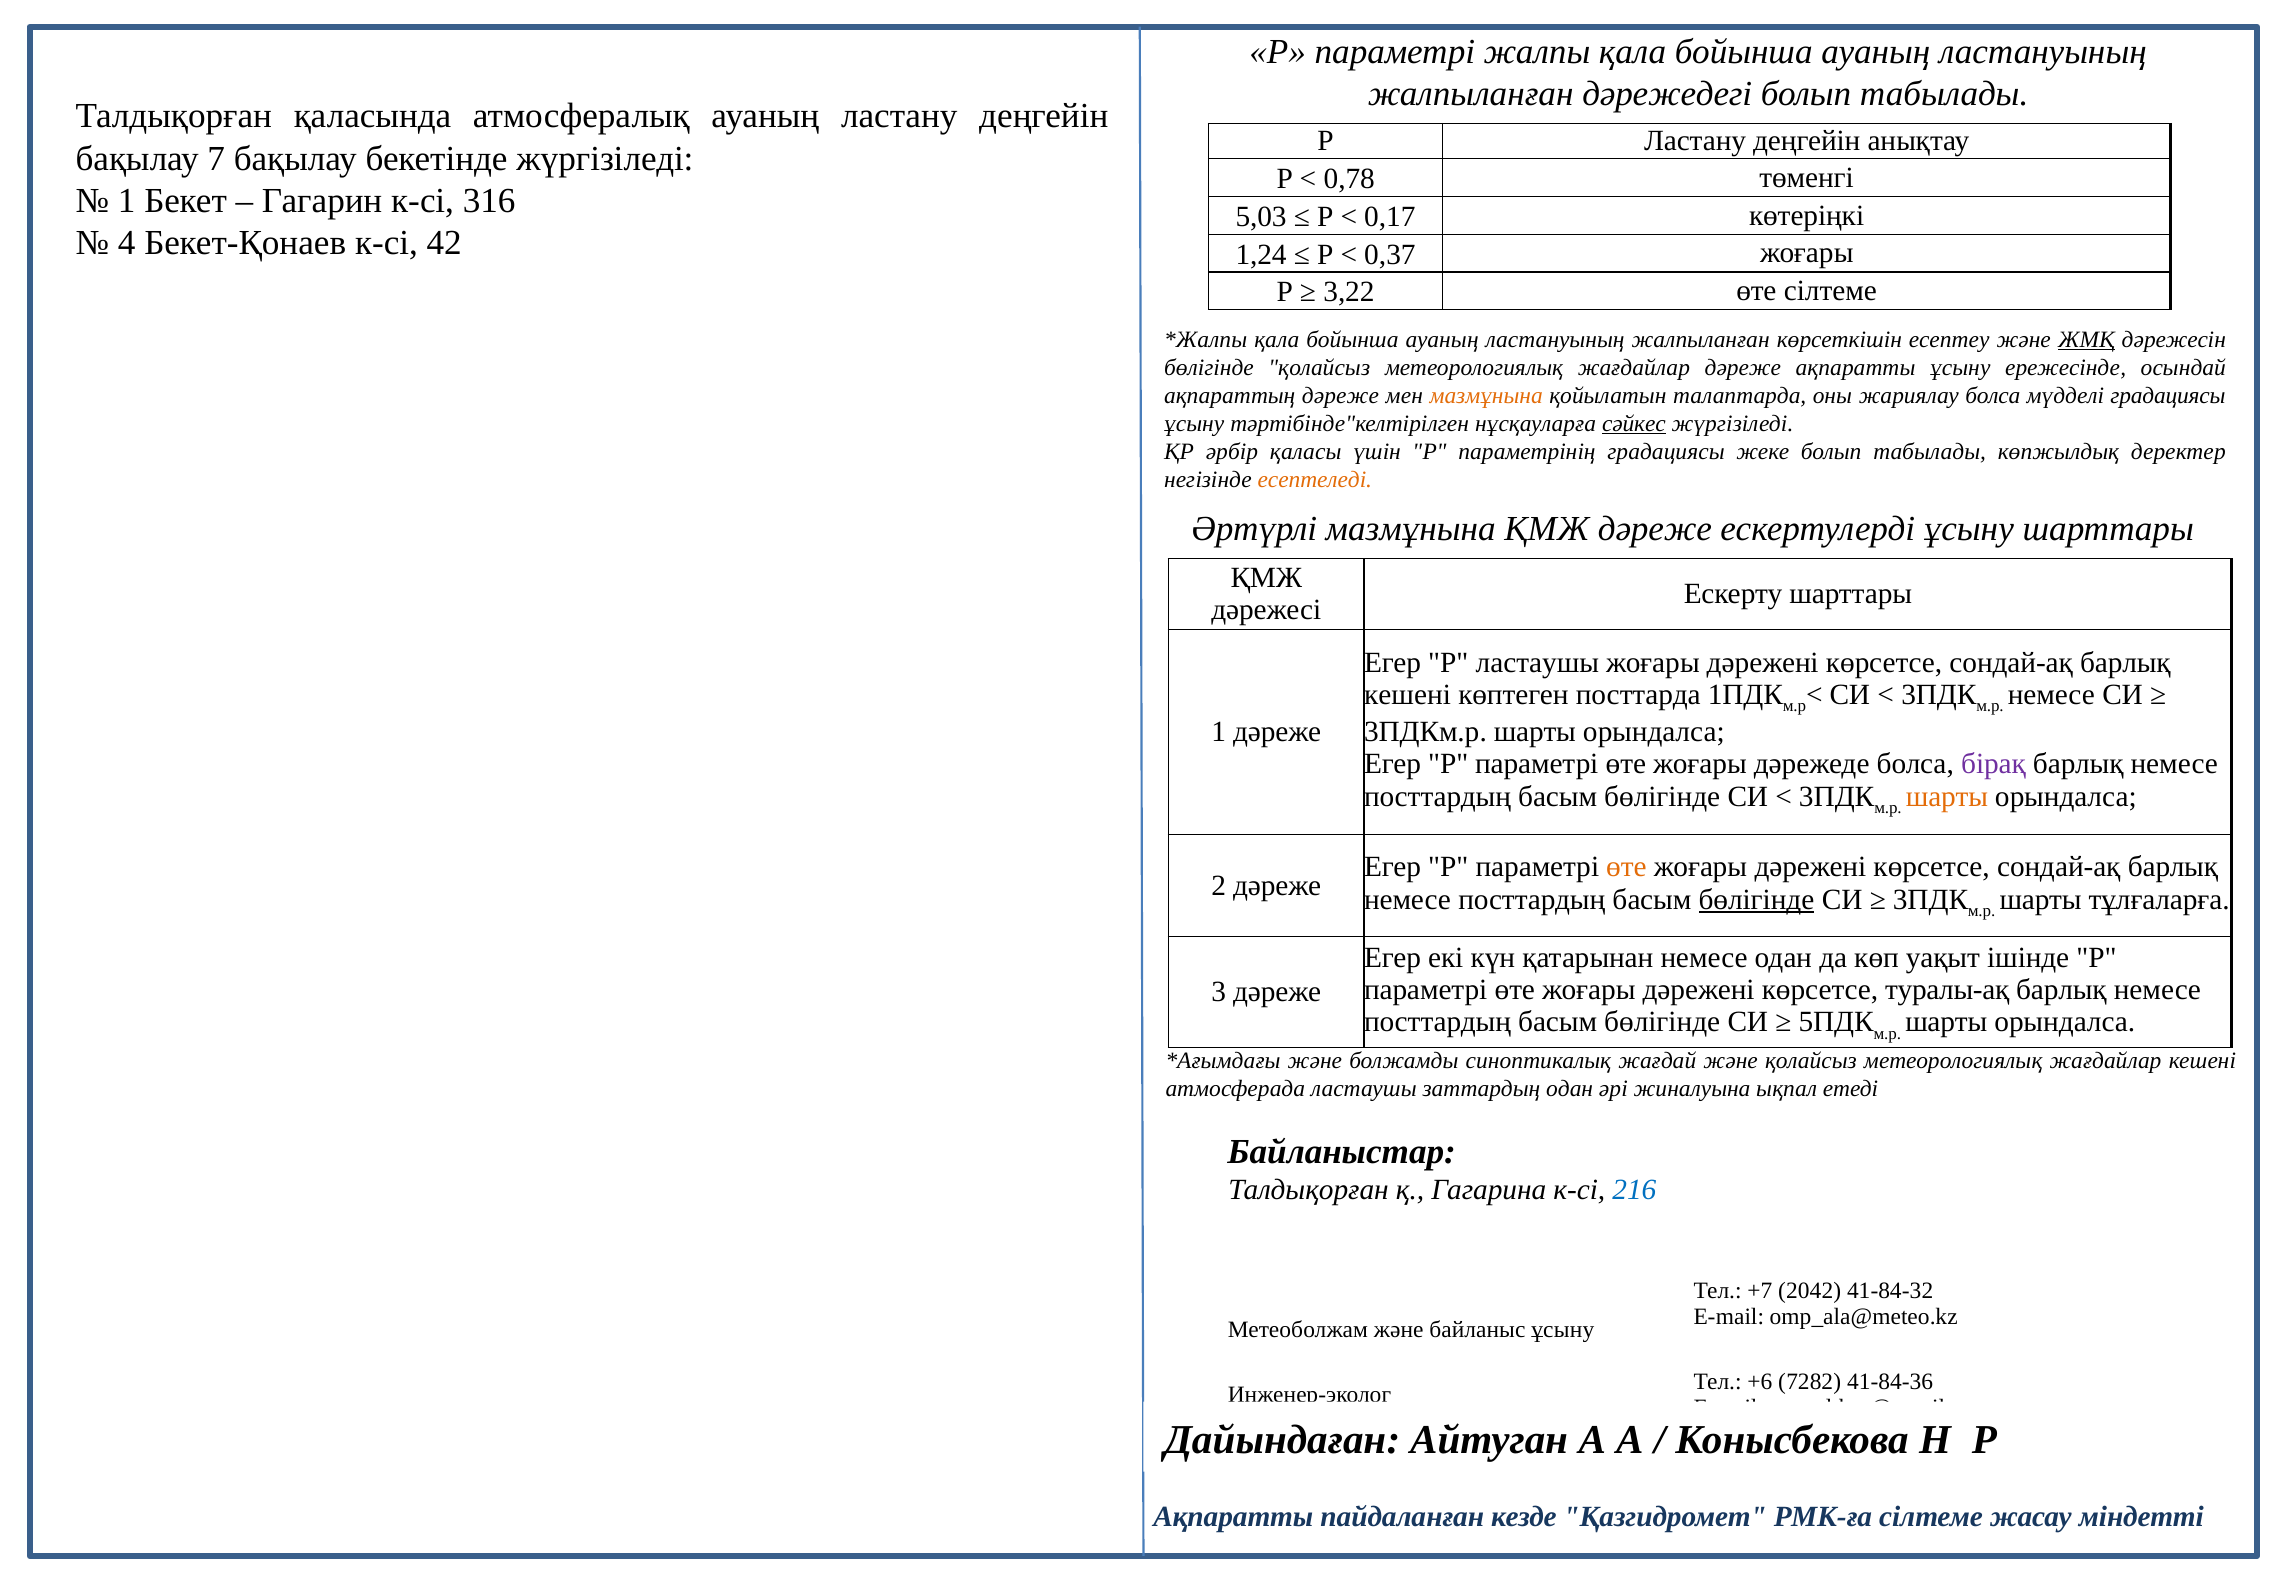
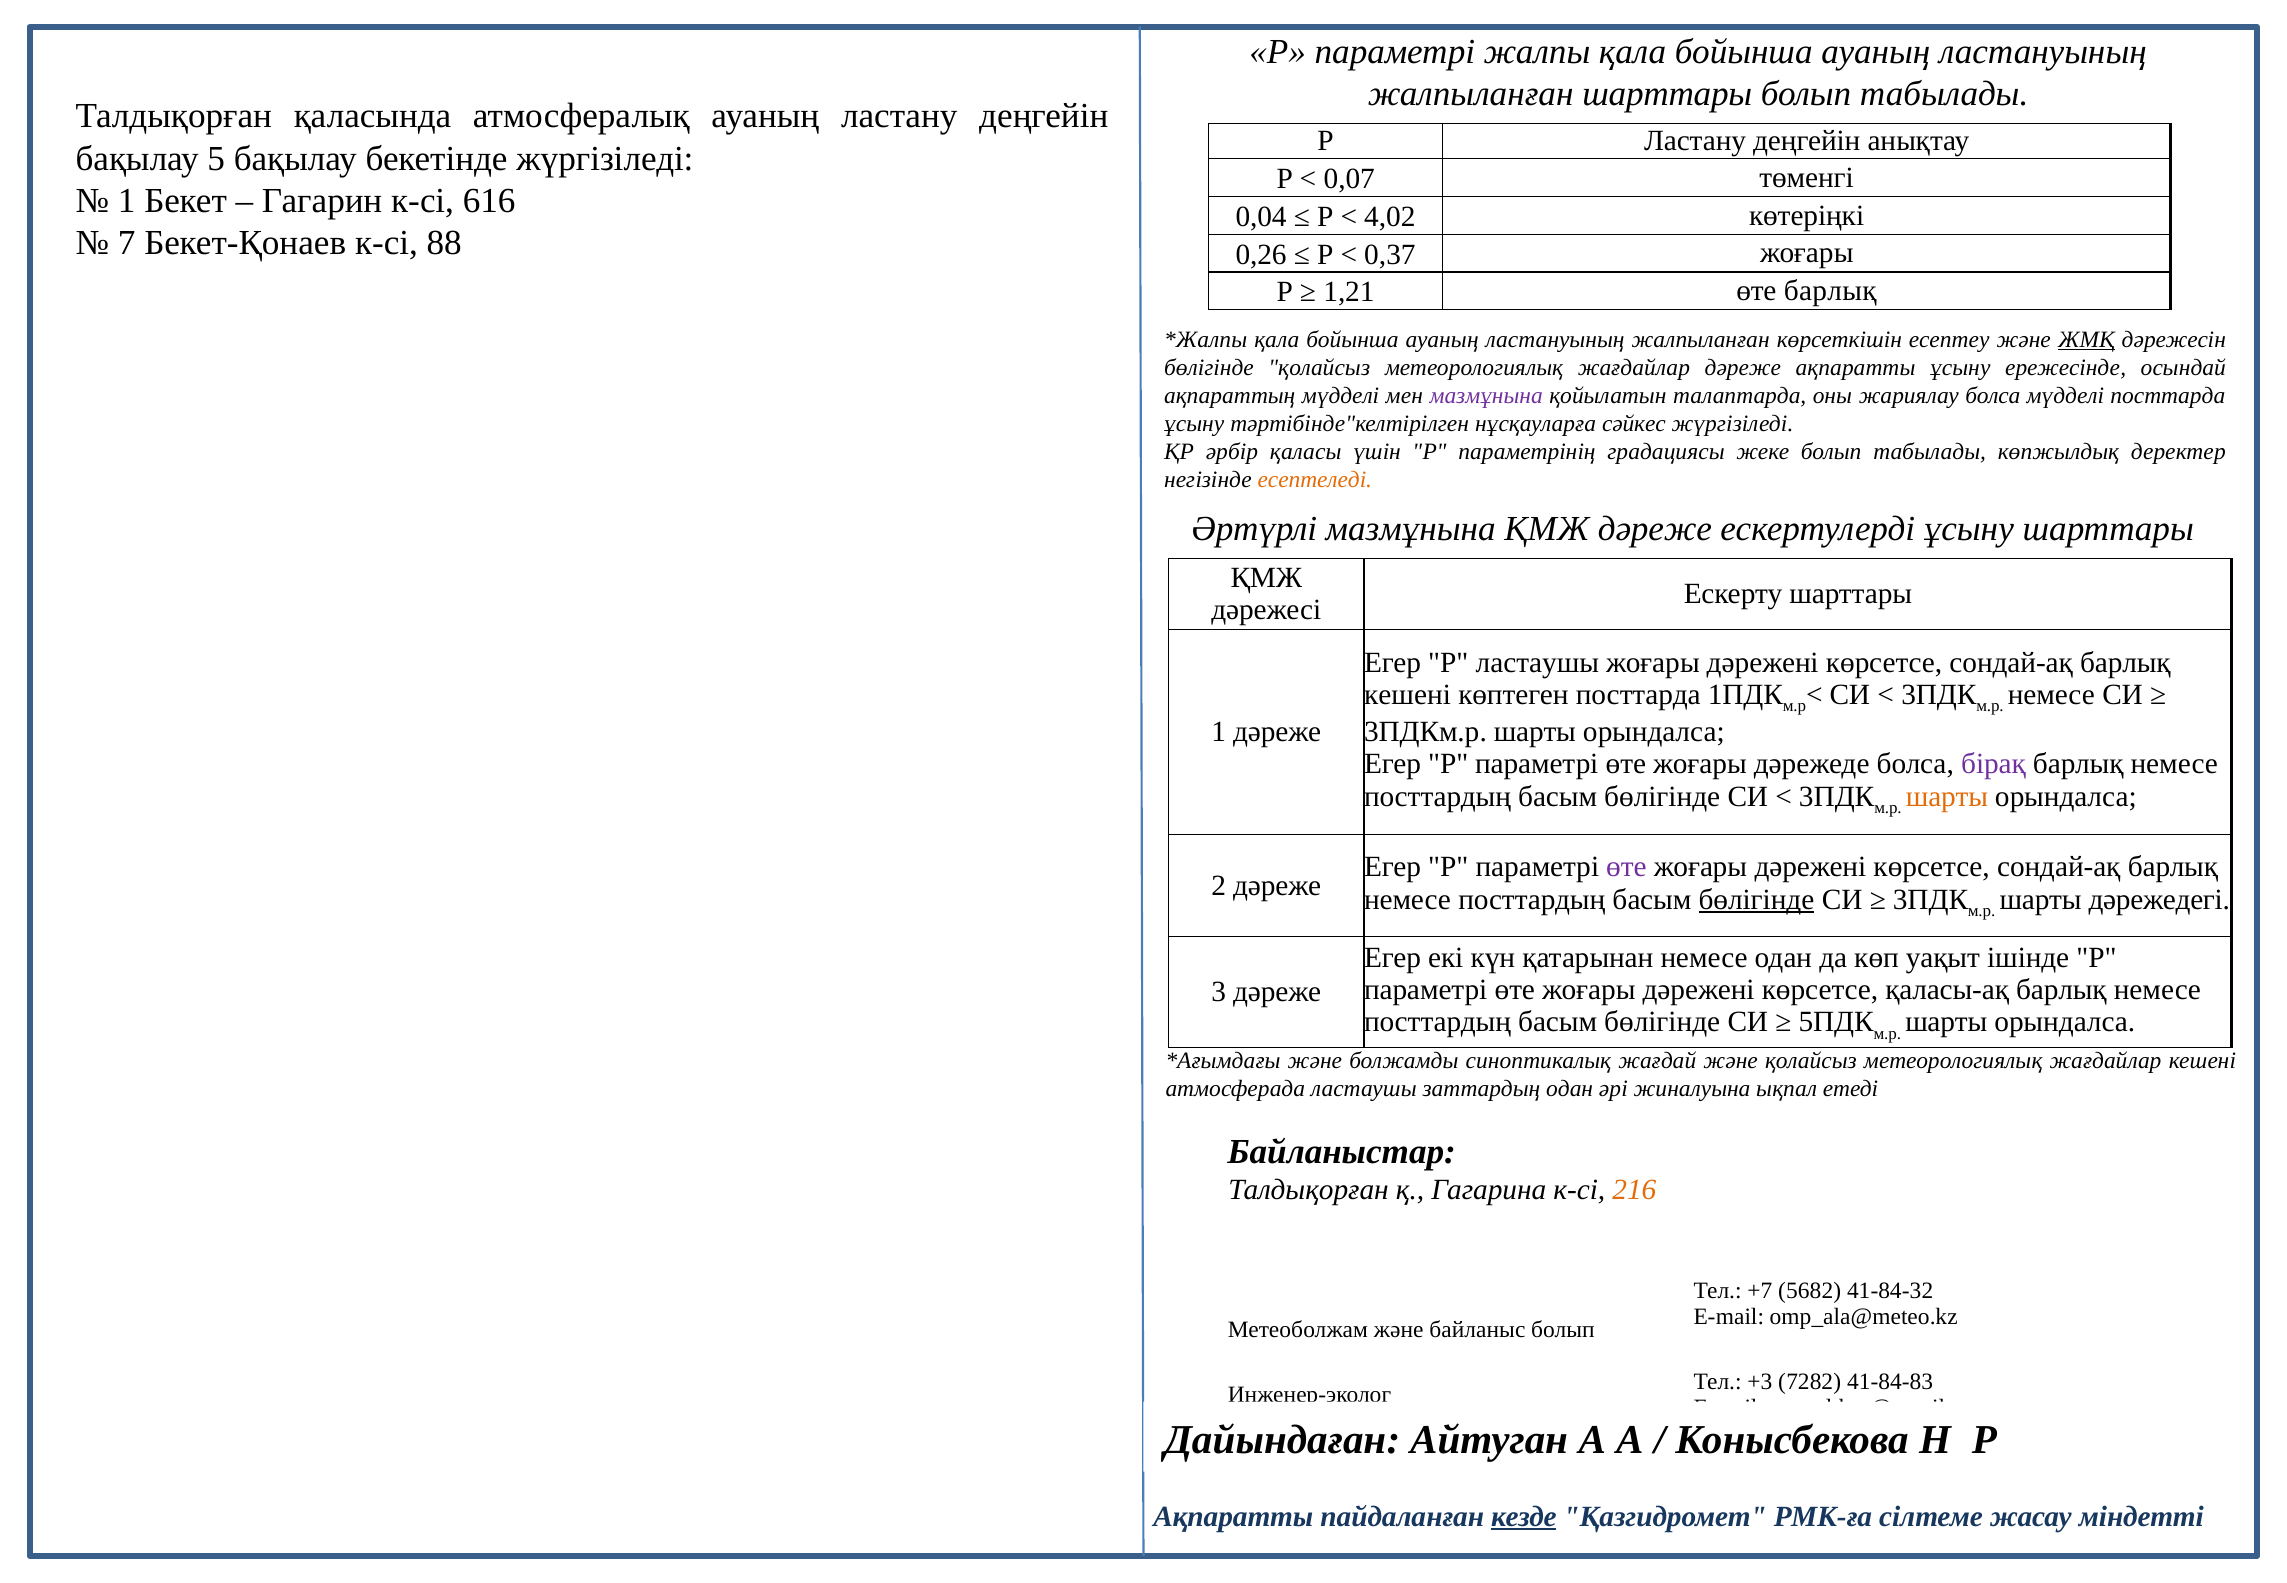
жалпыланған дәрежедегі: дәрежедегі -> шарттары (1667, 94)
7: 7 -> 5 (216, 159)
0,78: 0,78 -> 0,07 (1349, 179)
316: 316 -> 616 (489, 201)
5,03: 5,03 -> 0,04 (1261, 217)
0,17: 0,17 -> 4,02 (1390, 217)
4: 4 -> 7 (127, 243)
42: 42 -> 88 (444, 243)
1,24: 1,24 -> 0,26 (1261, 254)
3,22: 3,22 -> 1,21 (1349, 292)
өте сілтеме: сілтеме -> барлық (1830, 291)
ақпараттың дәреже: дәреже -> мүдделі (1341, 396)
мазмұнына colour: orange -> purple (1486, 396)
мүдделі градациясы: градациясы -> посттарда (2168, 396)
сәйкес underline: present -> none (1634, 424)
өте colour: orange -> purple (1626, 867)
тұлғаларға: тұлғаларға -> дәрежедегі (2159, 900)
туралы-ақ: туралы-ақ -> қаласы-ақ (1947, 990)
216 colour: blue -> orange (1634, 1190)
2042: 2042 -> 5682 (1810, 1291)
байланыс ұсыну: ұсыну -> болып (1563, 1330)
+6: +6 -> +3 (1760, 1382)
41-84-36: 41-84-36 -> 41-84-83 (1890, 1382)
кезде underline: none -> present (1524, 1517)
